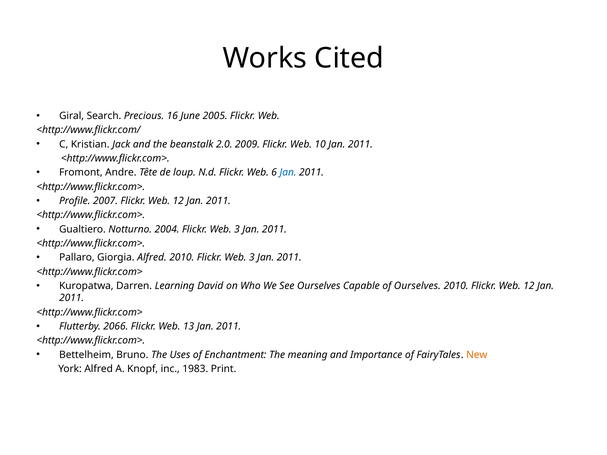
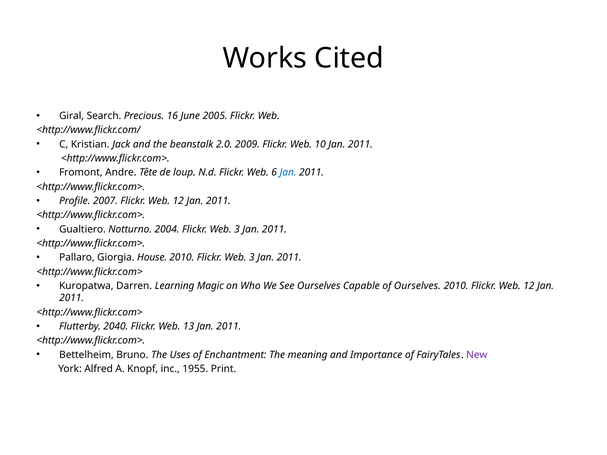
Giorgia Alfred: Alfred -> House (152, 258)
David: David -> Magic (210, 286)
2066: 2066 -> 2040 (116, 327)
New colour: orange -> purple (477, 355)
1983: 1983 -> 1955 (195, 369)
